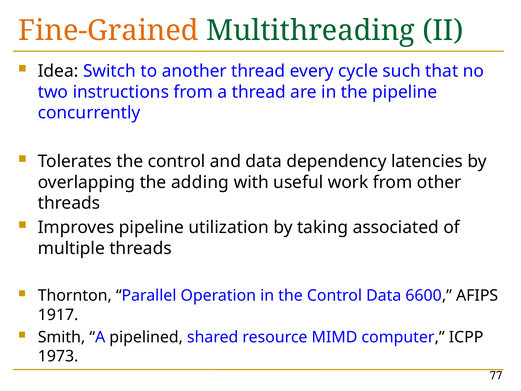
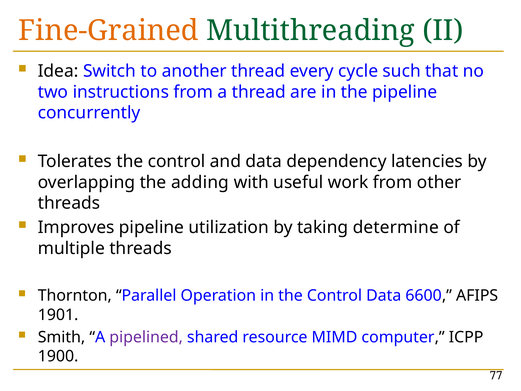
associated: associated -> determine (396, 227)
1917: 1917 -> 1901 (58, 315)
pipelined colour: black -> purple (146, 337)
1973: 1973 -> 1900 (58, 356)
